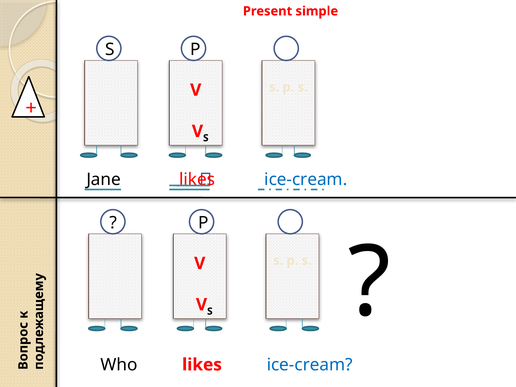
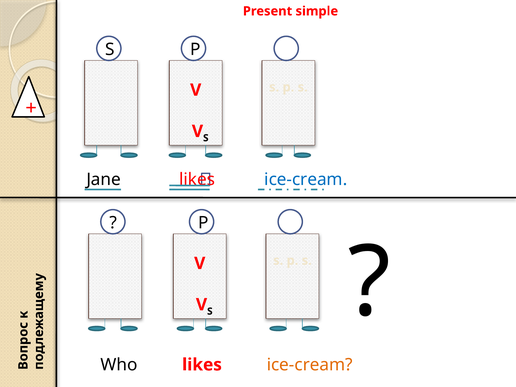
ice-cream colour: blue -> orange (310, 365)
